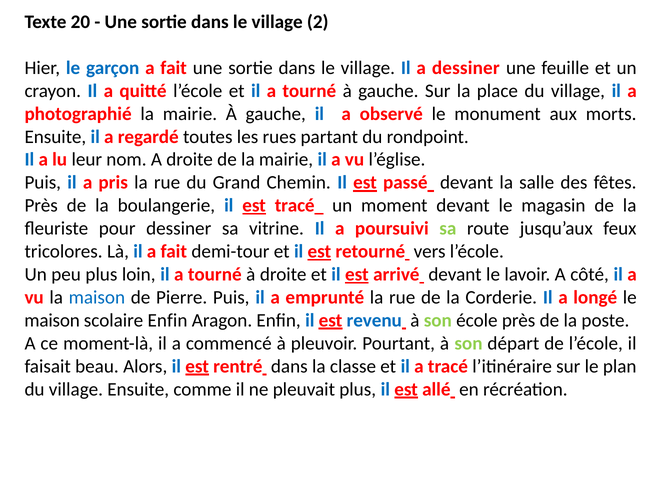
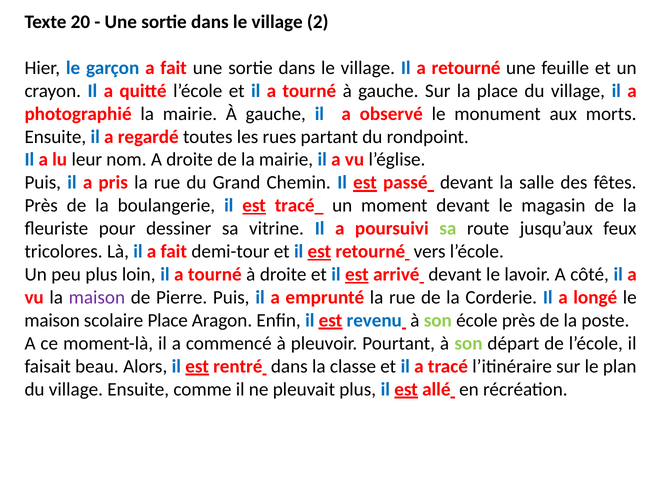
a dessiner: dessiner -> retourné (466, 68)
maison colour: blue -> purple (97, 297)
scolaire Enfin: Enfin -> Place (168, 320)
